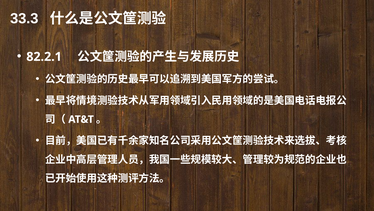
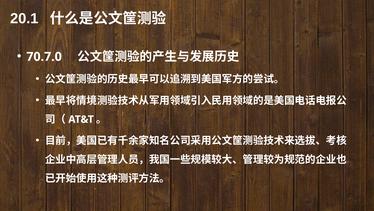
33.3: 33.3 -> 20.1 (24, 18)
82.2.1: 82.2.1 -> 70.7.0 (44, 57)
